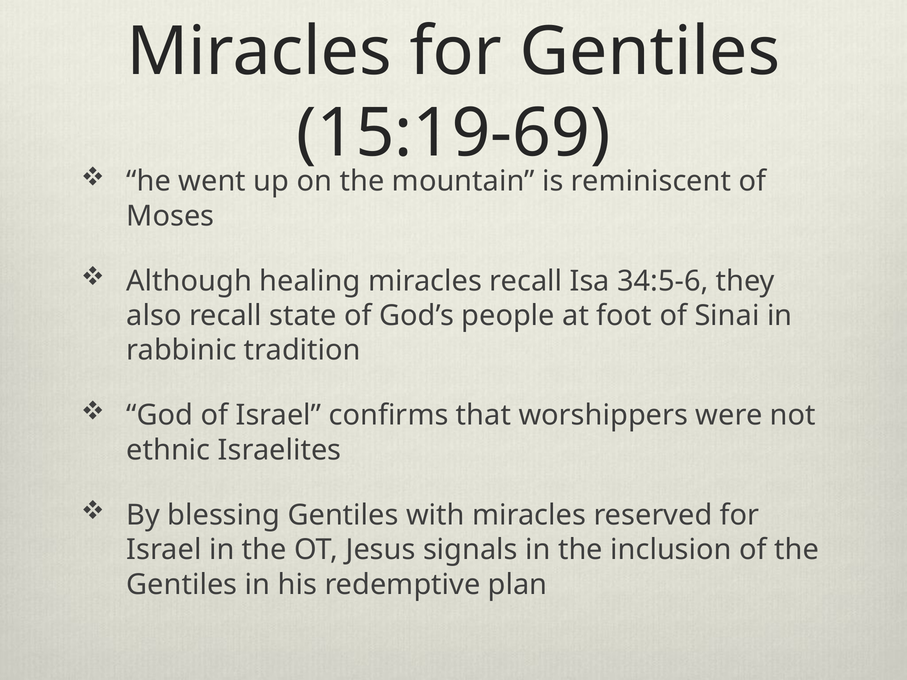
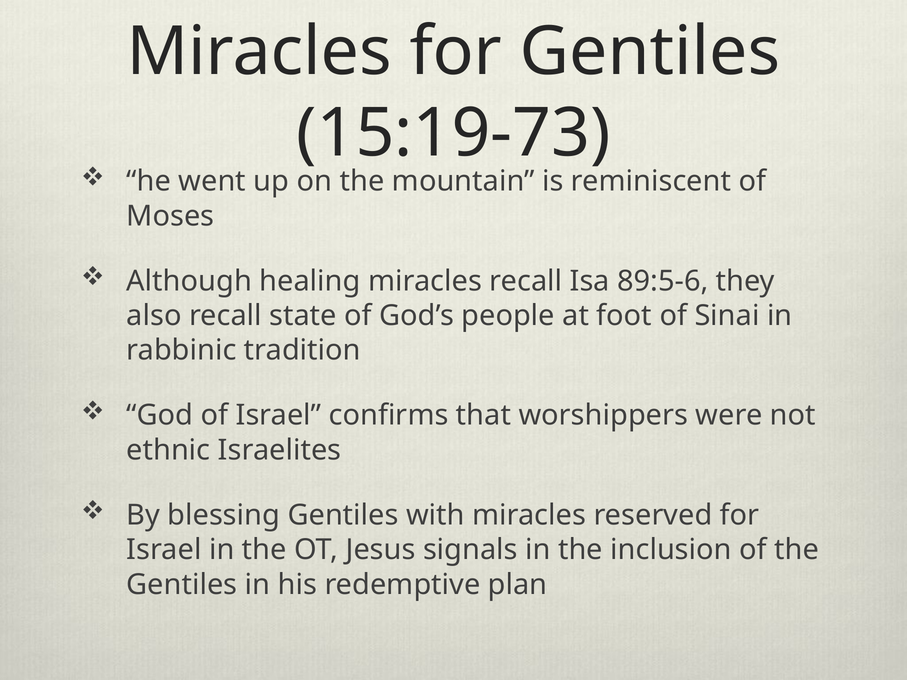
15:19-69: 15:19-69 -> 15:19-73 (453, 133)
34:5-6: 34:5-6 -> 89:5-6 (663, 281)
